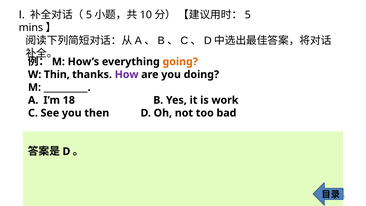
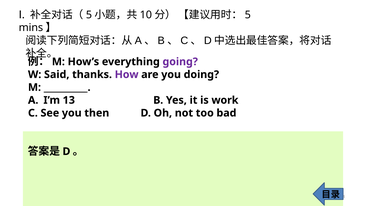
going colour: orange -> purple (180, 62)
Thin: Thin -> Said (57, 74)
18: 18 -> 13 (69, 100)
